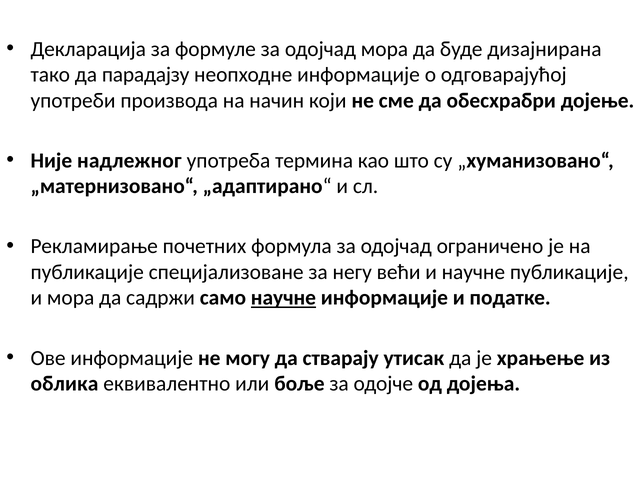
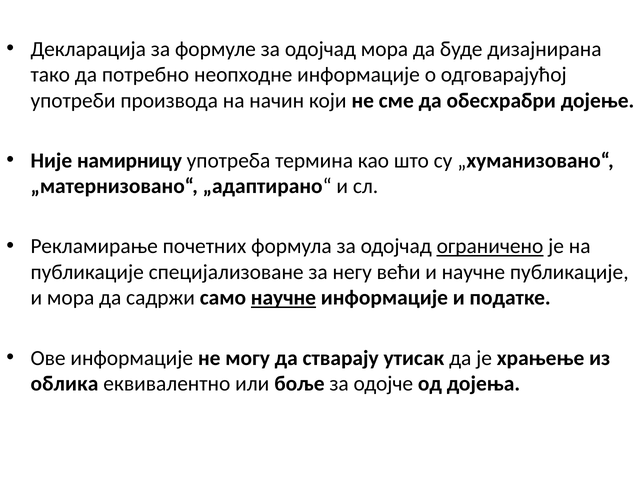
парадајзу: парадајзу -> потребно (146, 75)
надлежног: надлежног -> намирницу (130, 160)
ограничено underline: none -> present (490, 246)
